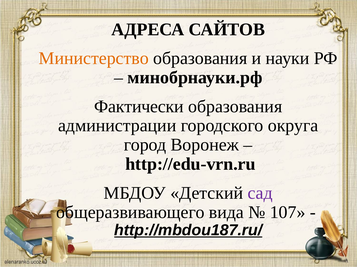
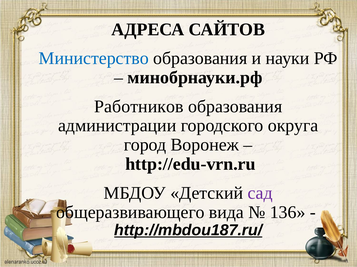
Министерство colour: orange -> blue (94, 58)
Фактически: Фактически -> Работников (139, 107)
107: 107 -> 136 (288, 213)
